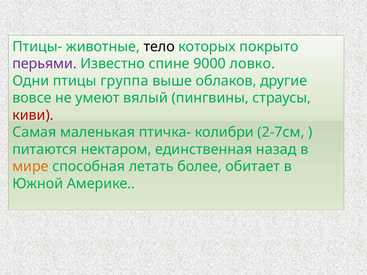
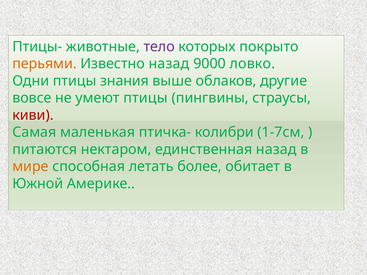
тело colour: black -> purple (159, 47)
перьями colour: purple -> orange (45, 64)
Известно спине: спине -> назад (169, 64)
группа: группа -> знания (125, 81)
умеют вялый: вялый -> птицы (146, 98)
2-7см: 2-7см -> 1-7см (281, 132)
